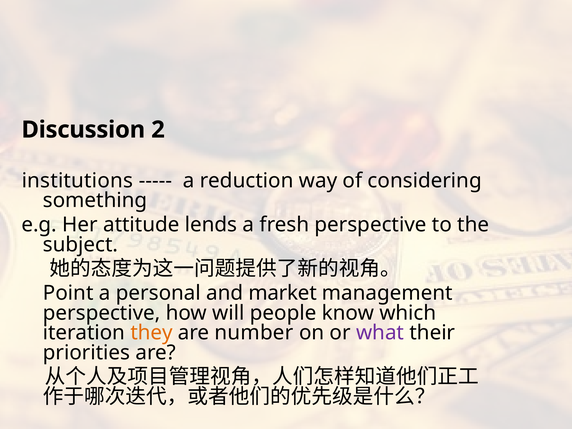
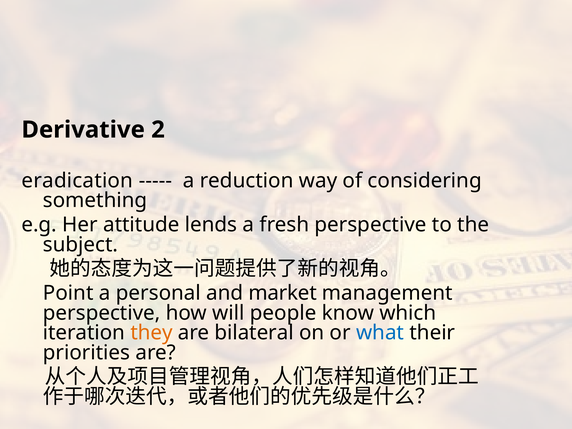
Discussion: Discussion -> Derivative (83, 130)
institutions: institutions -> eradication (77, 181)
number: number -> bilateral (254, 333)
what colour: purple -> blue (380, 333)
